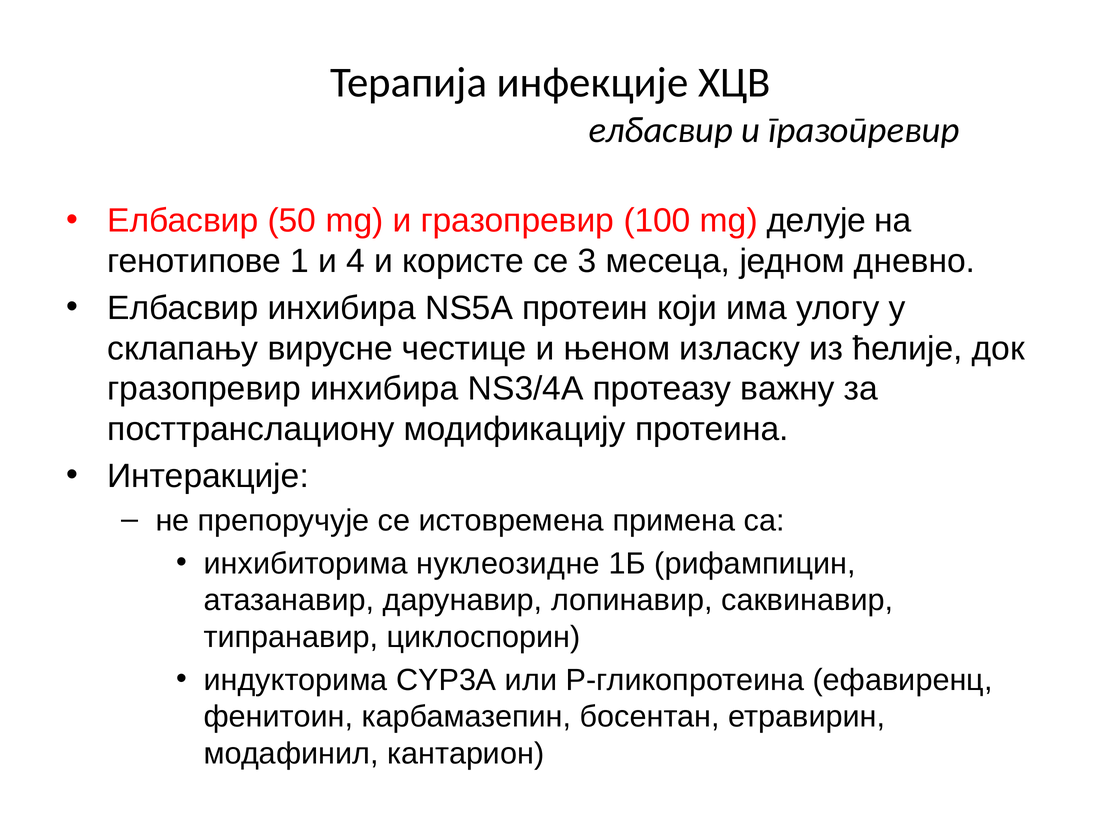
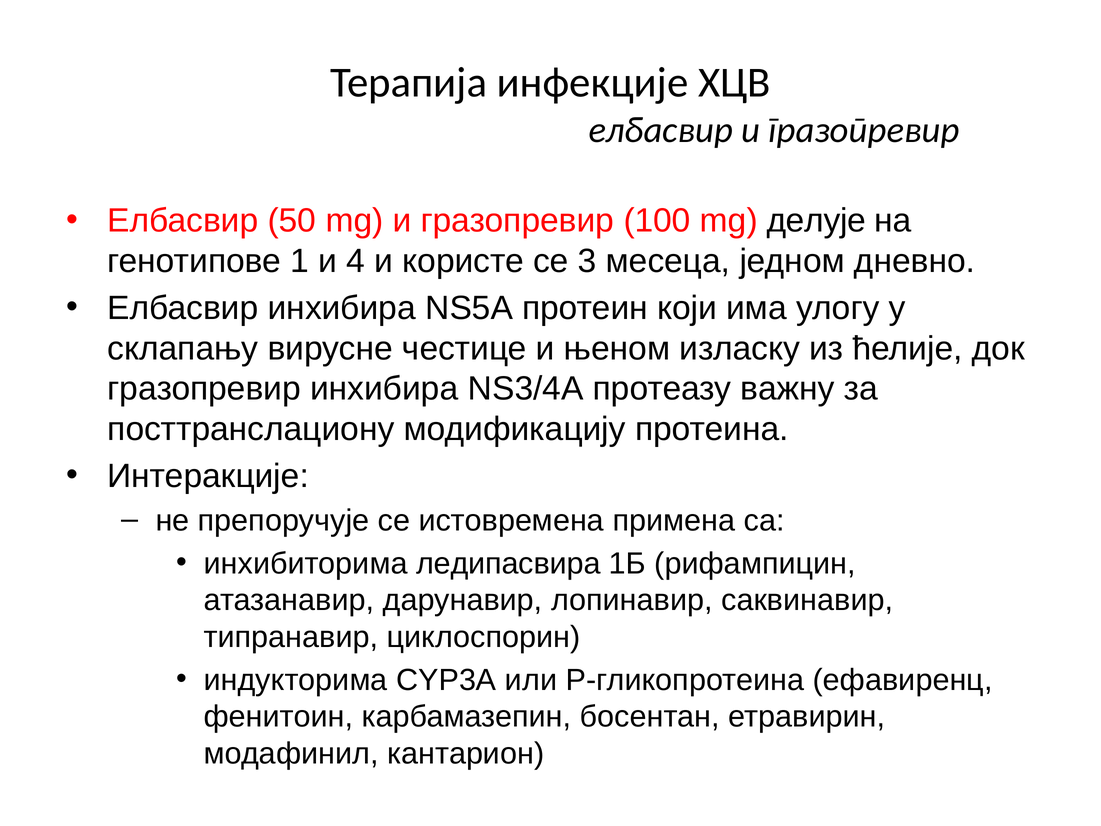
нуклеозидне: нуклеозидне -> ледипасвира (508, 563)
